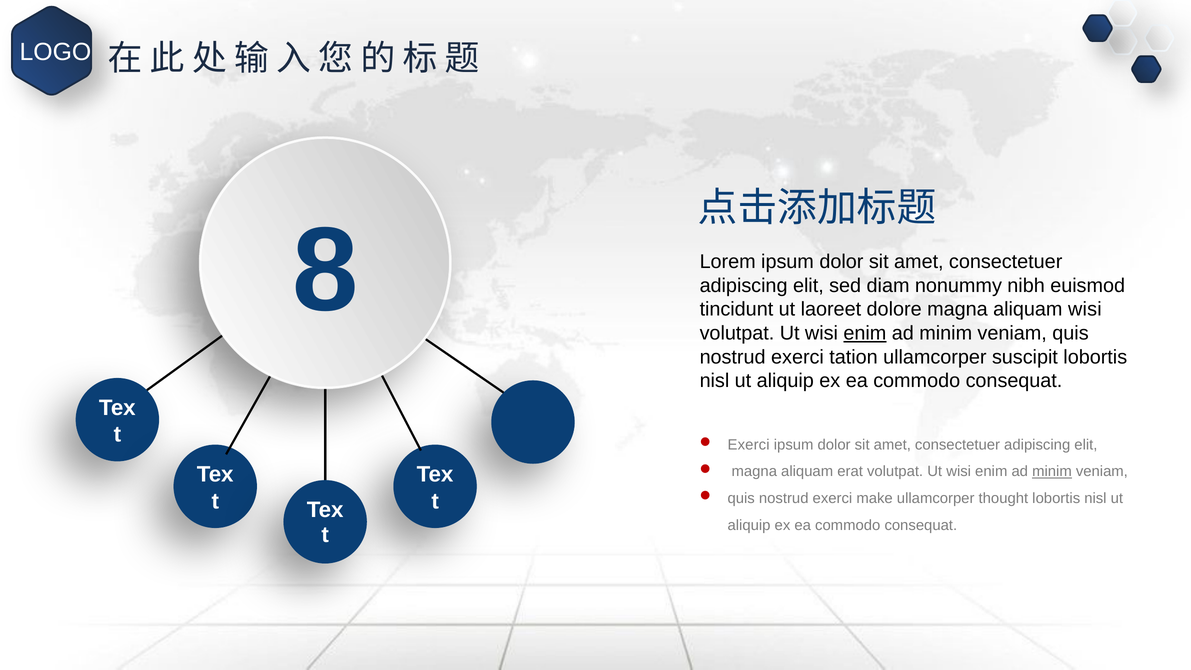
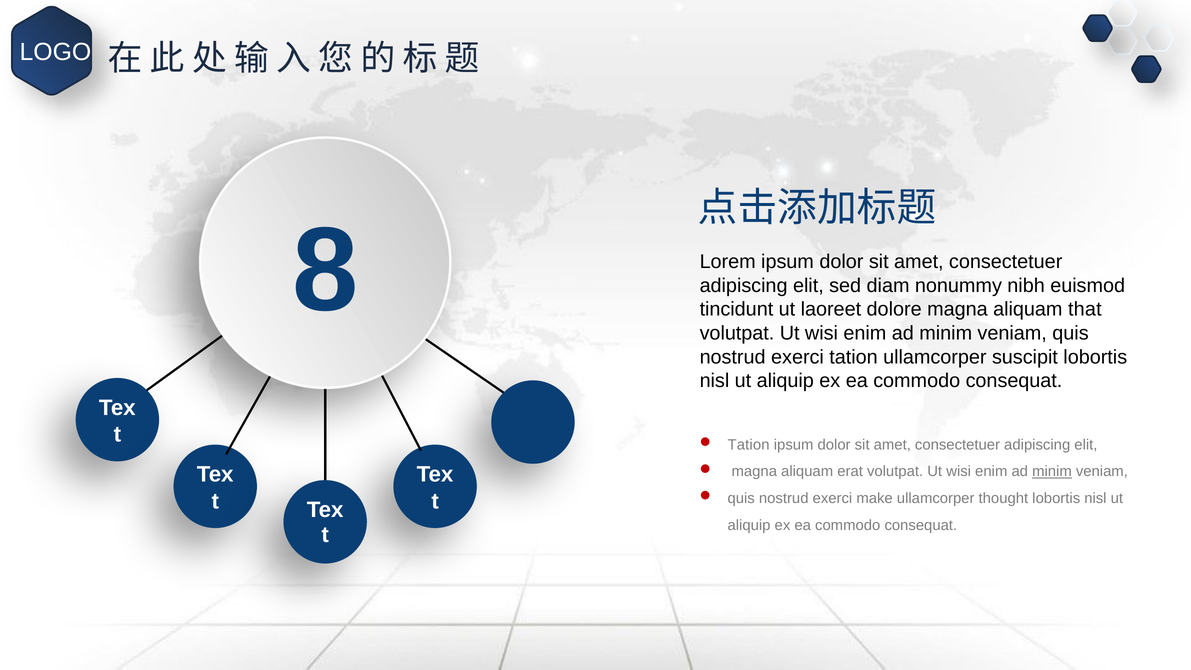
aliquam wisi: wisi -> that (1085, 309)
enim underline: present -> none (865, 333)
Exerci: Exerci -> Tation (749, 445)
